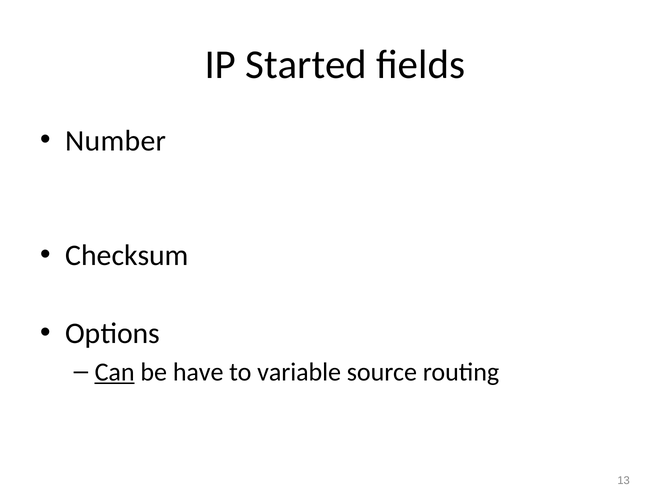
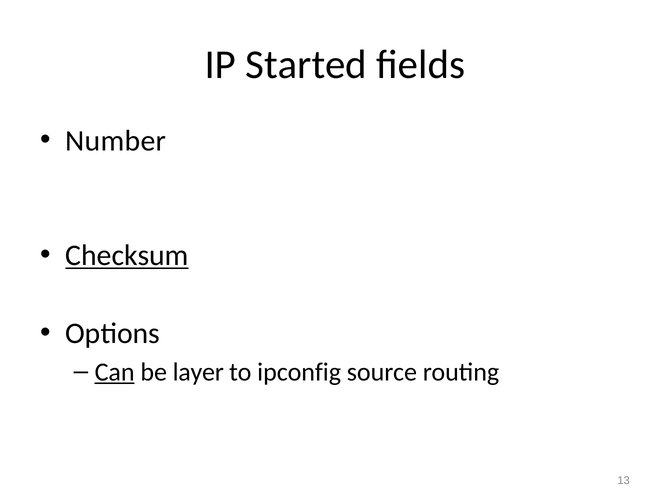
Checksum underline: none -> present (127, 255)
have: have -> layer (198, 372)
variable: variable -> ipconfig (299, 372)
